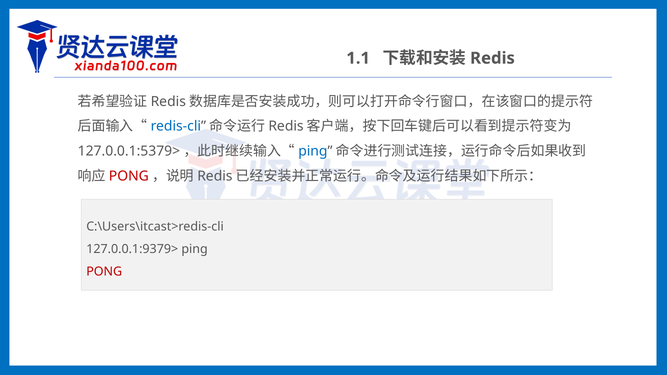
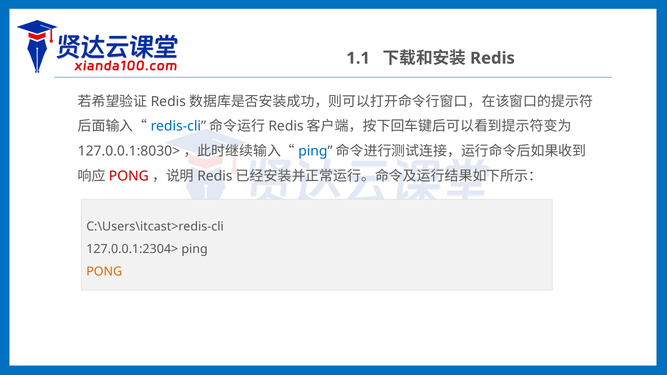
127.0.0.1:5379>: 127.0.0.1:5379> -> 127.0.0.1:8030> (129, 152)
127.0.0.1:9379>: 127.0.0.1:9379> -> 127.0.0.1:2304> (132, 249)
PONG colour: red -> orange (104, 272)
